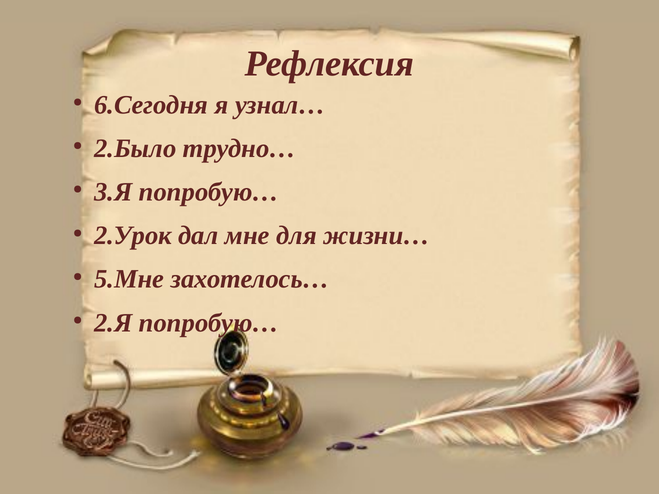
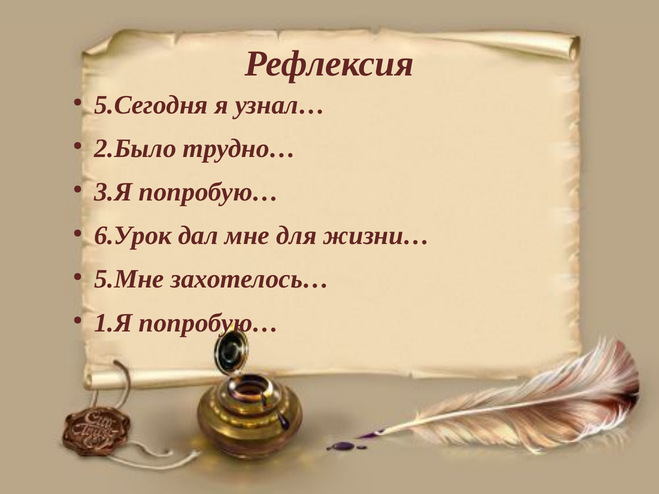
6.Сегодня: 6.Сегодня -> 5.Сегодня (151, 105)
2.Урок: 2.Урок -> 6.Урок (133, 236)
2.Я: 2.Я -> 1.Я (113, 323)
